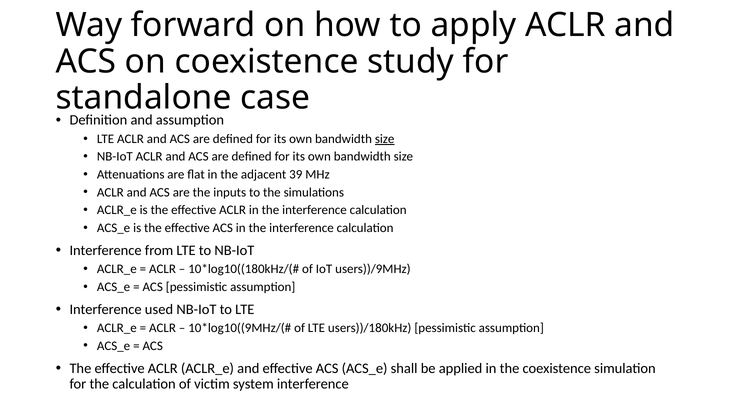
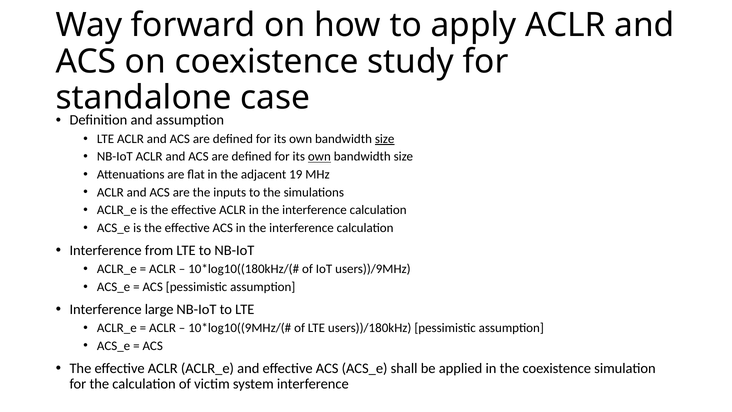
own underline: none -> present (319, 157)
39: 39 -> 19 (296, 174)
used: used -> large (159, 309)
